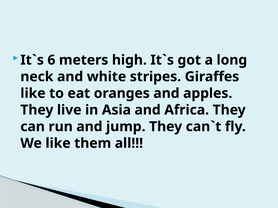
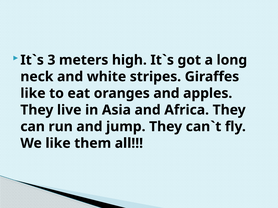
6: 6 -> 3 (51, 60)
